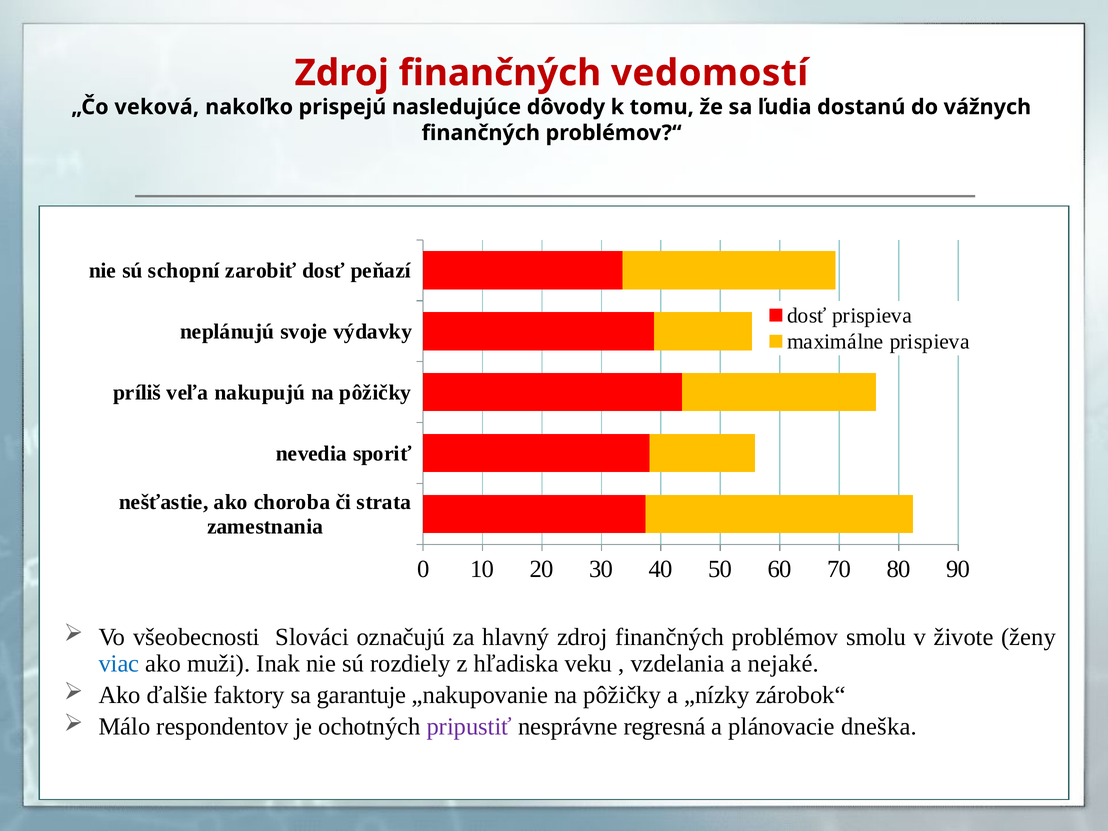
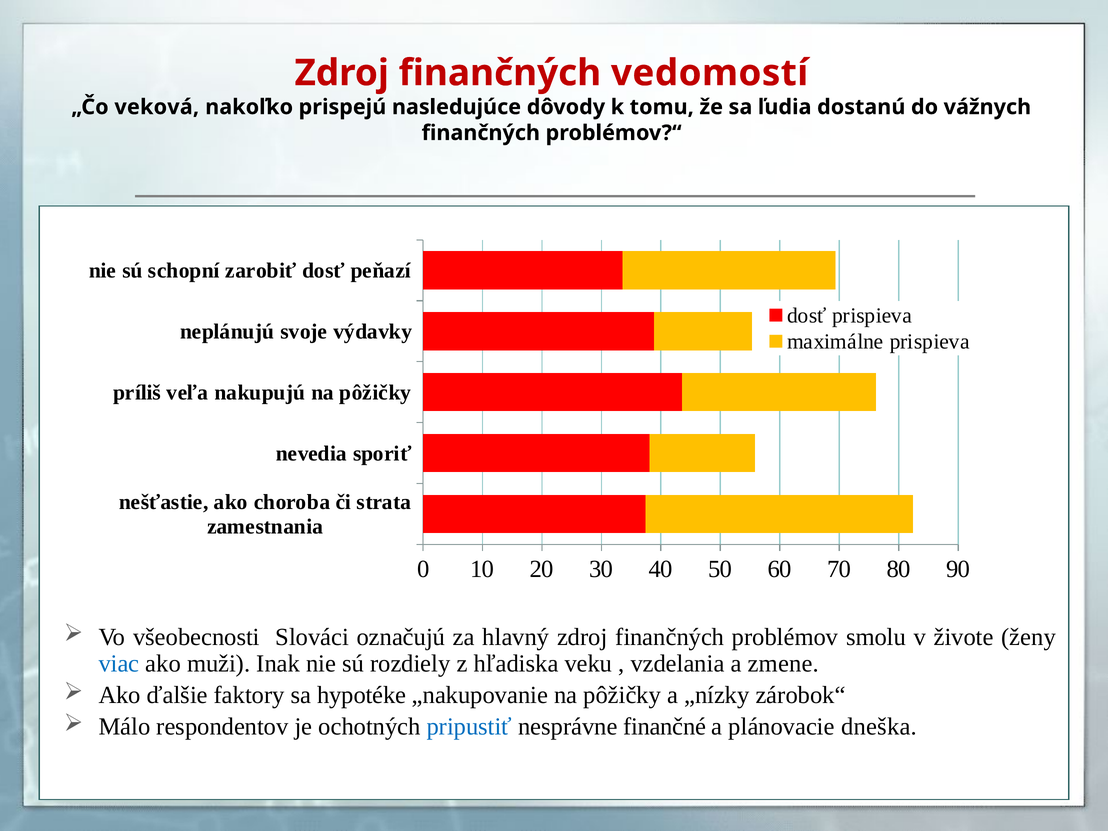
nejaké: nejaké -> zmene (783, 664)
garantuje: garantuje -> hypotéke (362, 695)
pripustiť colour: purple -> blue (469, 727)
regresná: regresná -> finančné (665, 727)
